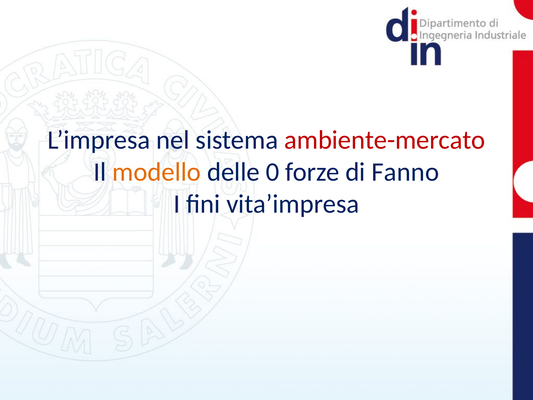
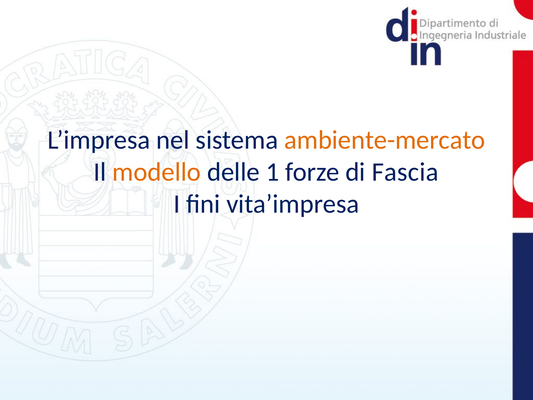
ambiente-mercato colour: red -> orange (385, 140)
0: 0 -> 1 (273, 172)
Fanno: Fanno -> Fascia (405, 172)
